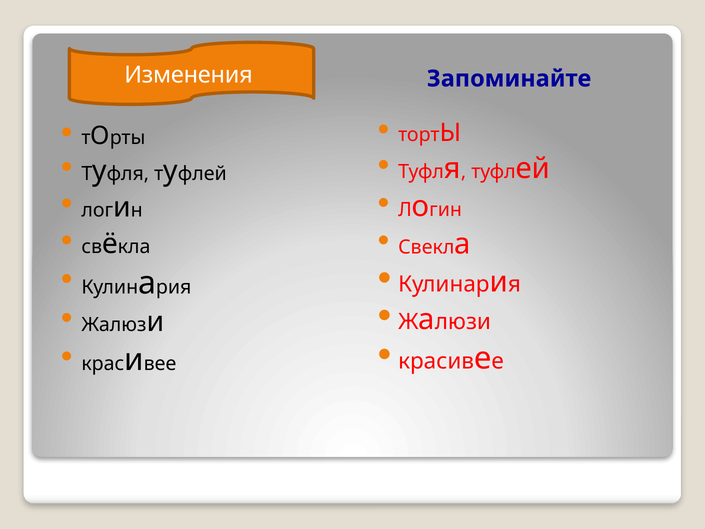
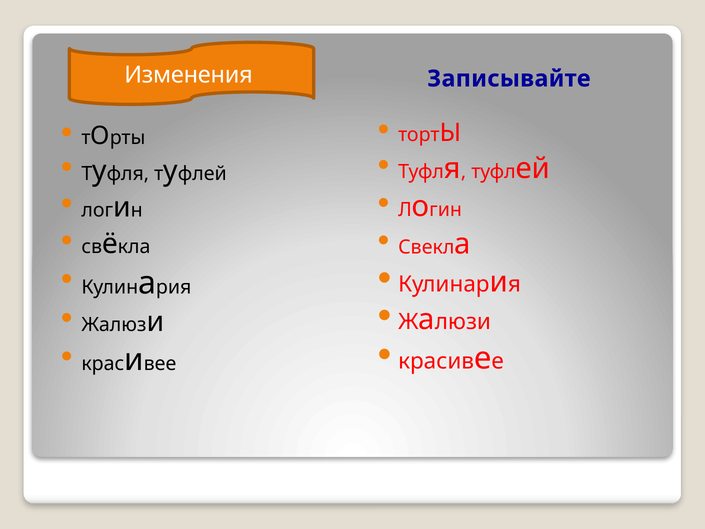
Запоминайте: Запоминайте -> Записывайте (509, 79)
